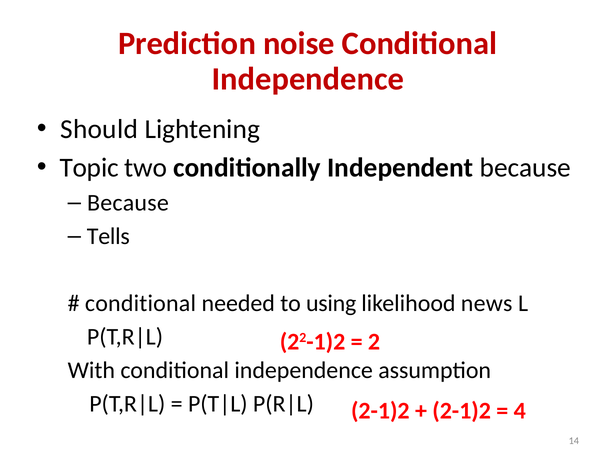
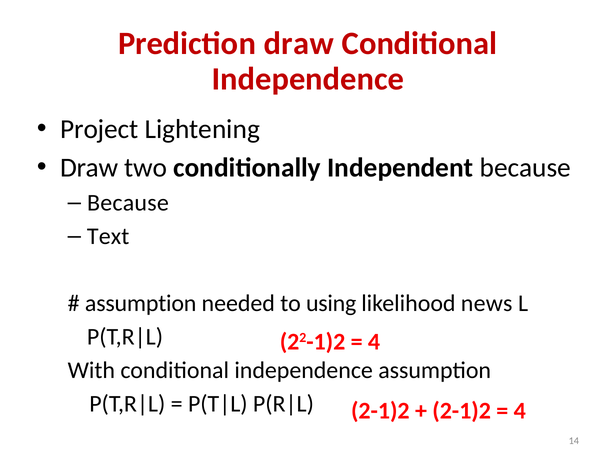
Prediction noise: noise -> draw (299, 44)
Should: Should -> Project (99, 129)
Topic: Topic -> Draw (89, 168)
Tells: Tells -> Text (108, 236)
conditional: conditional -> assumption (141, 303)
2: 2 -> 4 (374, 342)
